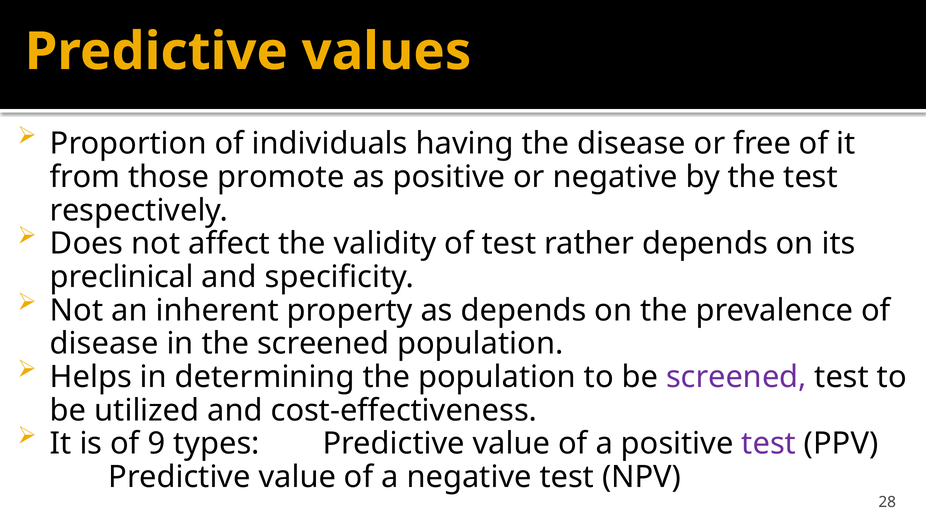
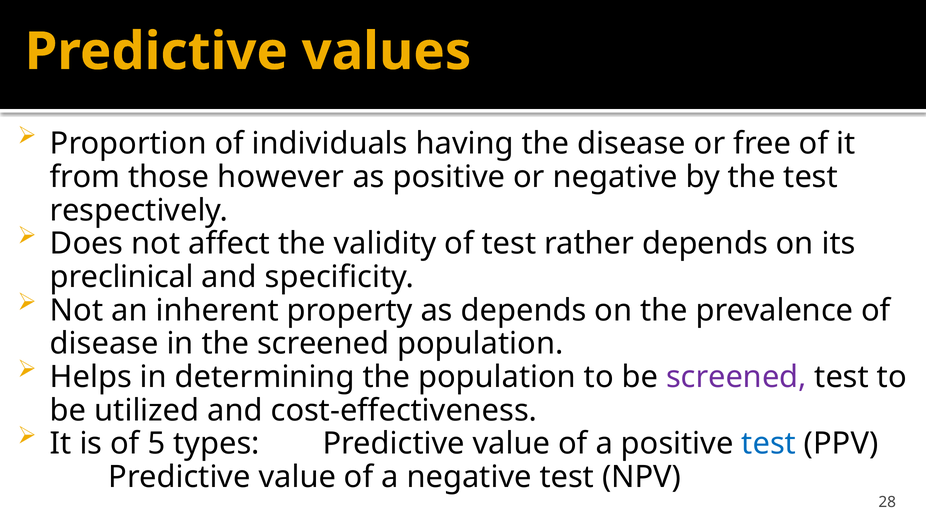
promote: promote -> however (281, 177)
9: 9 -> 5 (156, 444)
test colour: purple -> blue (769, 444)
